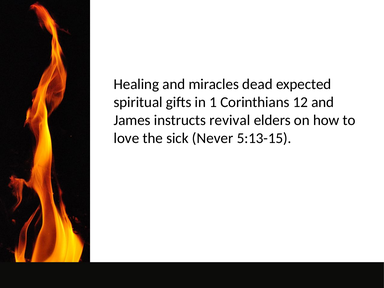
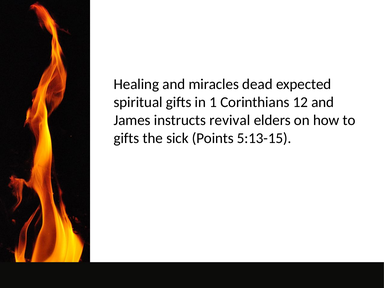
love: love -> gifts (126, 138)
Never: Never -> Points (213, 138)
